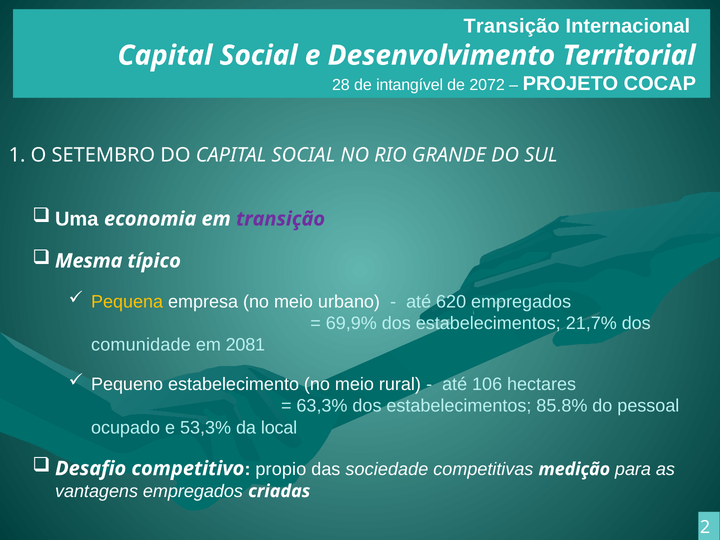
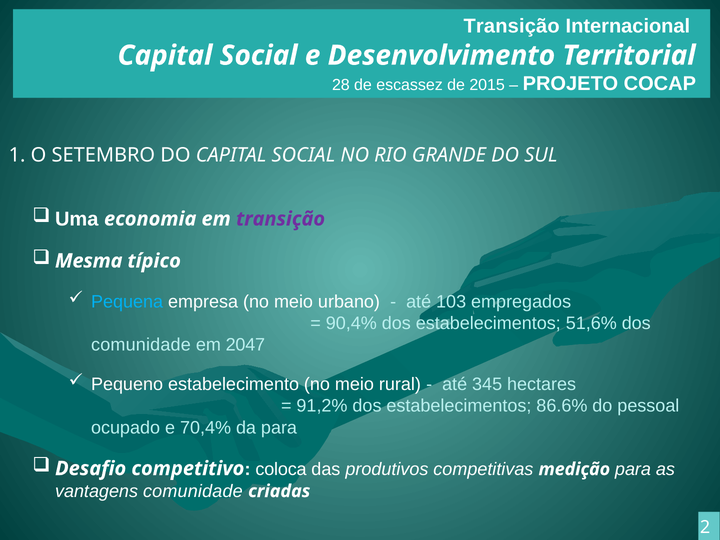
intangível: intangível -> escassez (410, 85)
2072: 2072 -> 2015 (487, 85)
Pequena colour: yellow -> light blue (127, 302)
620: 620 -> 103 (451, 302)
69,9%: 69,9% -> 90,4% (351, 323)
21,7%: 21,7% -> 51,6% (591, 323)
2081: 2081 -> 2047 (245, 345)
106: 106 -> 345 (487, 384)
63,3%: 63,3% -> 91,2% (322, 406)
85.8%: 85.8% -> 86.6% (562, 406)
53,3%: 53,3% -> 70,4% (206, 428)
da local: local -> para (279, 428)
propio: propio -> coloca (281, 469)
sociedade: sociedade -> produtivos (387, 469)
vantagens empregados: empregados -> comunidade (193, 491)
